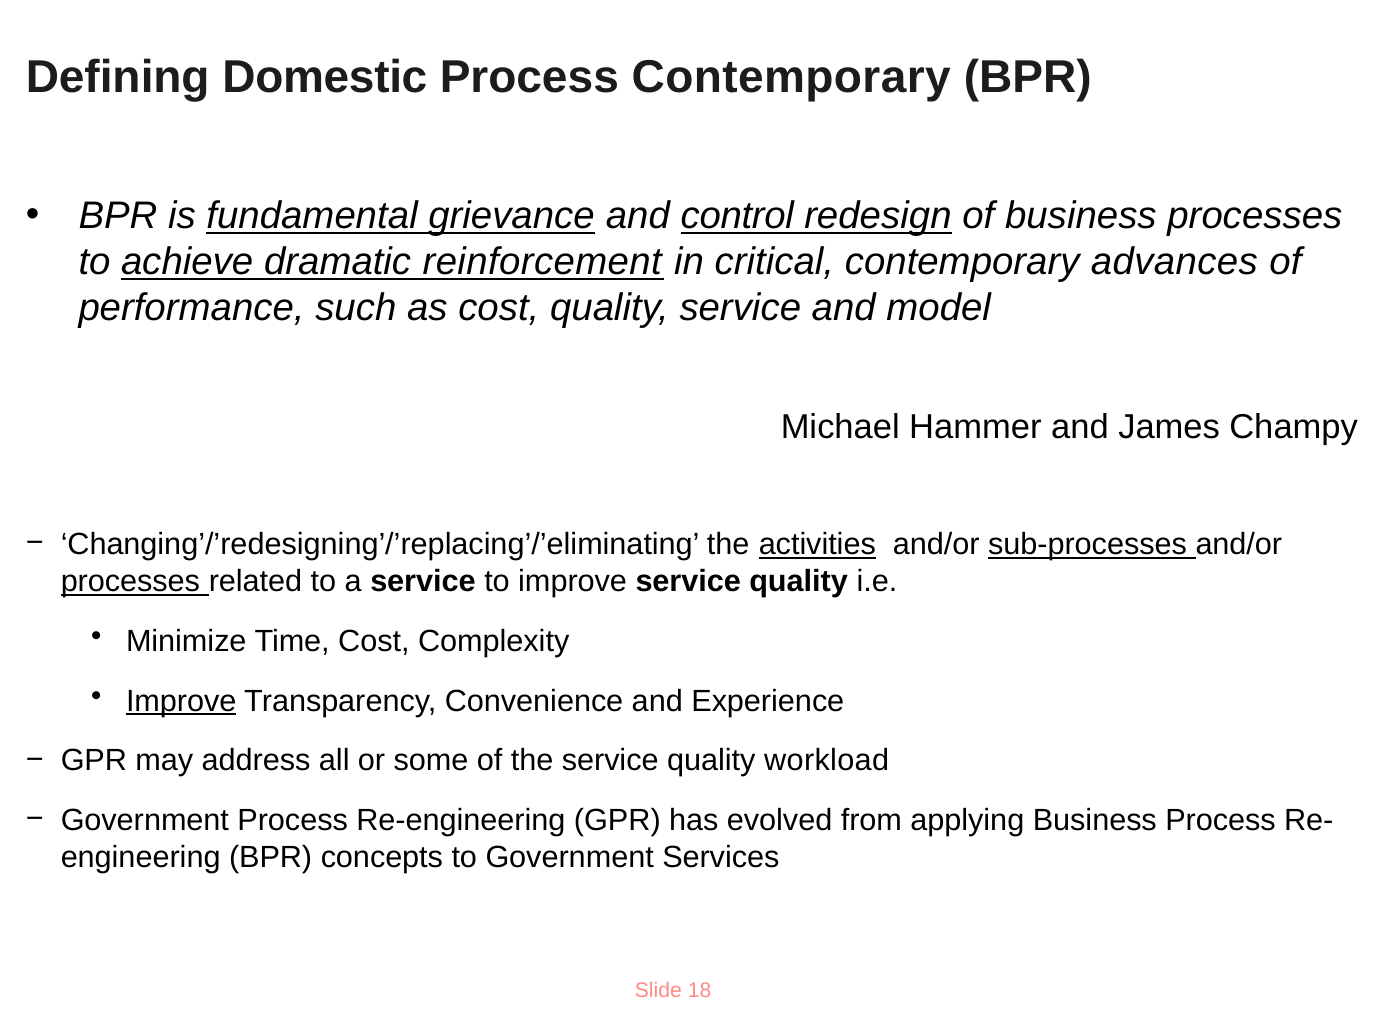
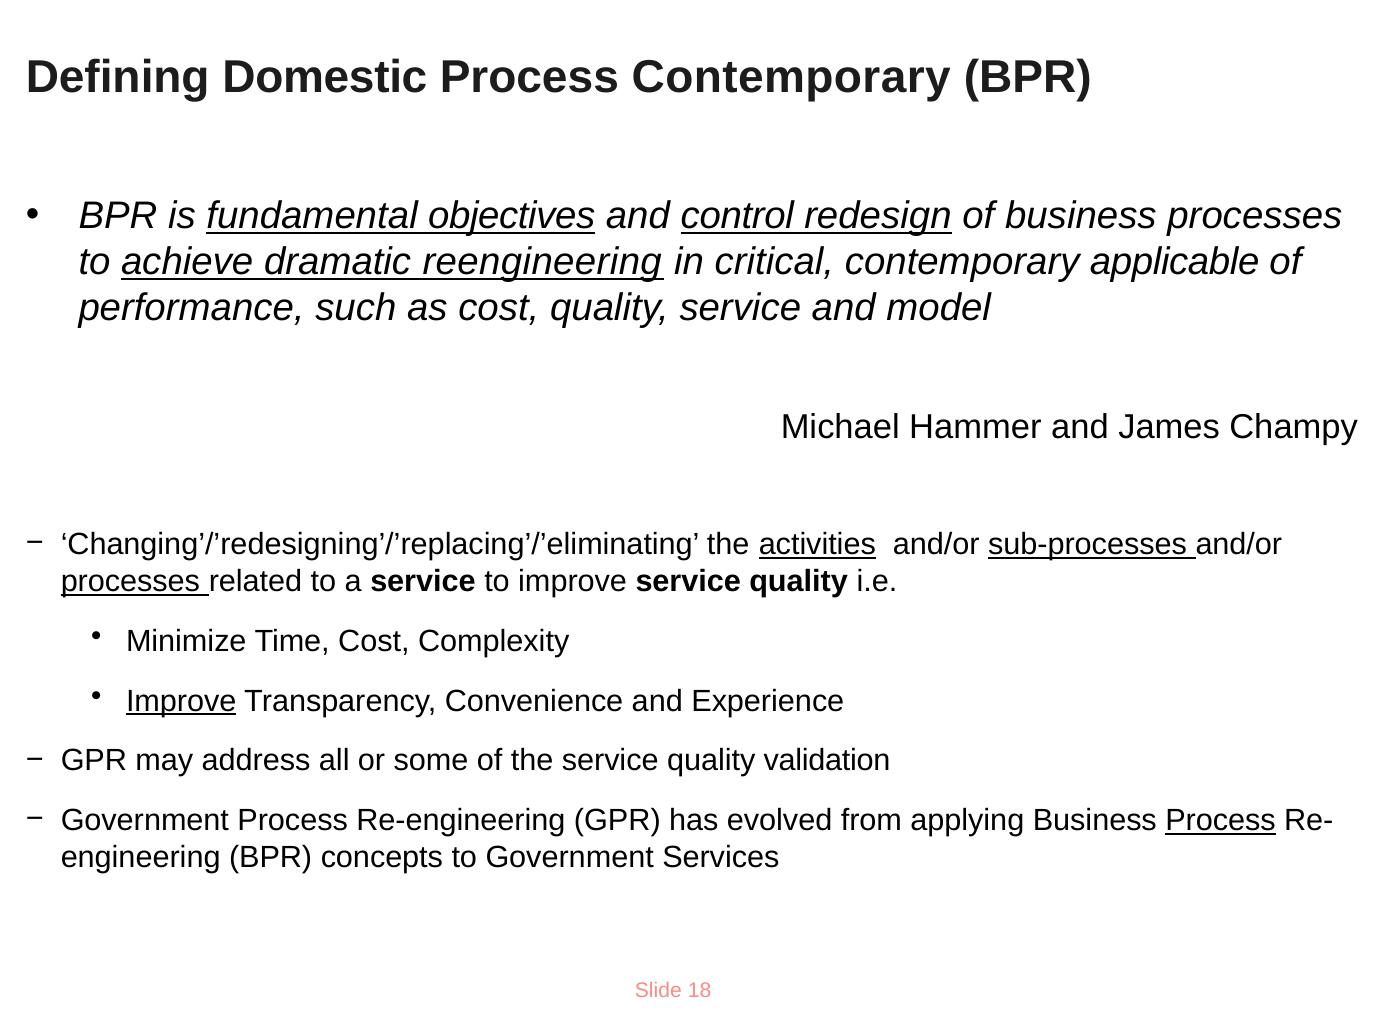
grievance: grievance -> objectives (512, 216)
reinforcement: reinforcement -> reengineering (542, 262)
advances: advances -> applicable (1175, 262)
workload: workload -> validation (827, 761)
Process underline: none -> present (1221, 821)
